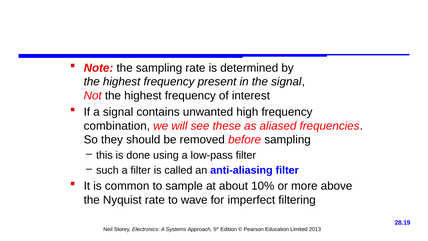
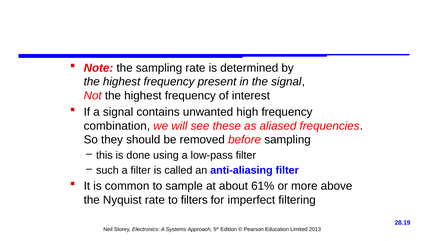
10%: 10% -> 61% (263, 186)
wave: wave -> filters (194, 200)
